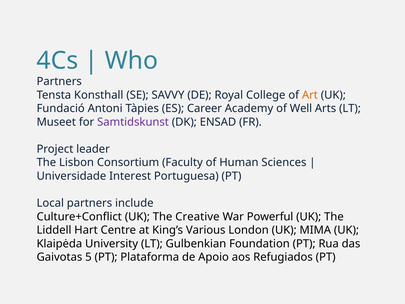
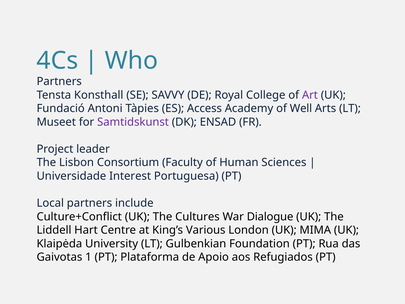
Art colour: orange -> purple (310, 95)
Career: Career -> Access (204, 108)
Creative: Creative -> Cultures (197, 216)
Powerful: Powerful -> Dialogue (270, 216)
5: 5 -> 1 (88, 257)
